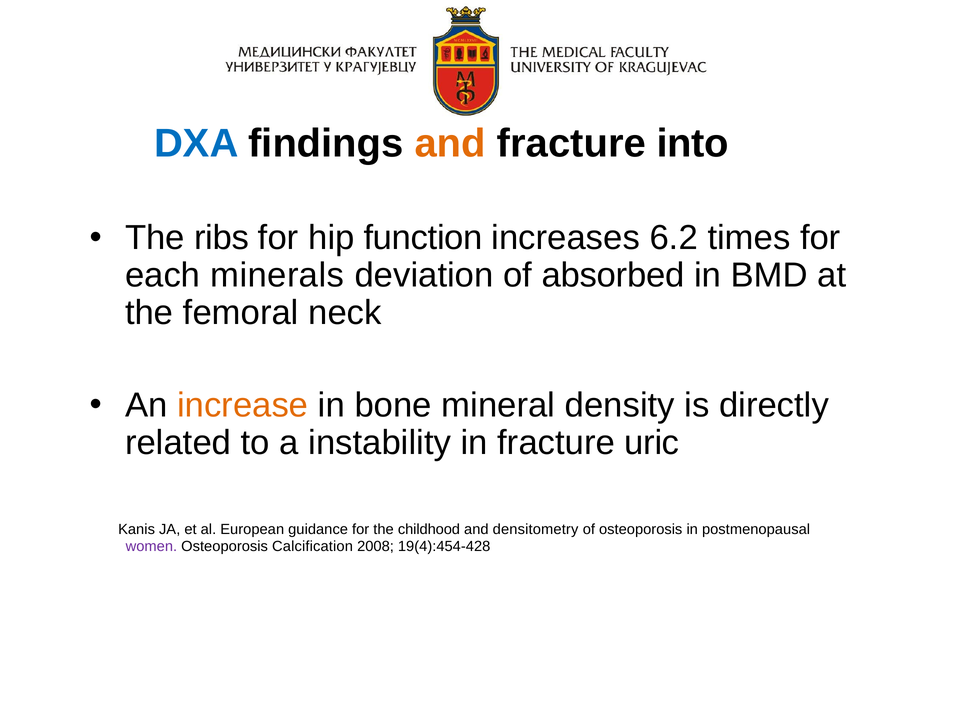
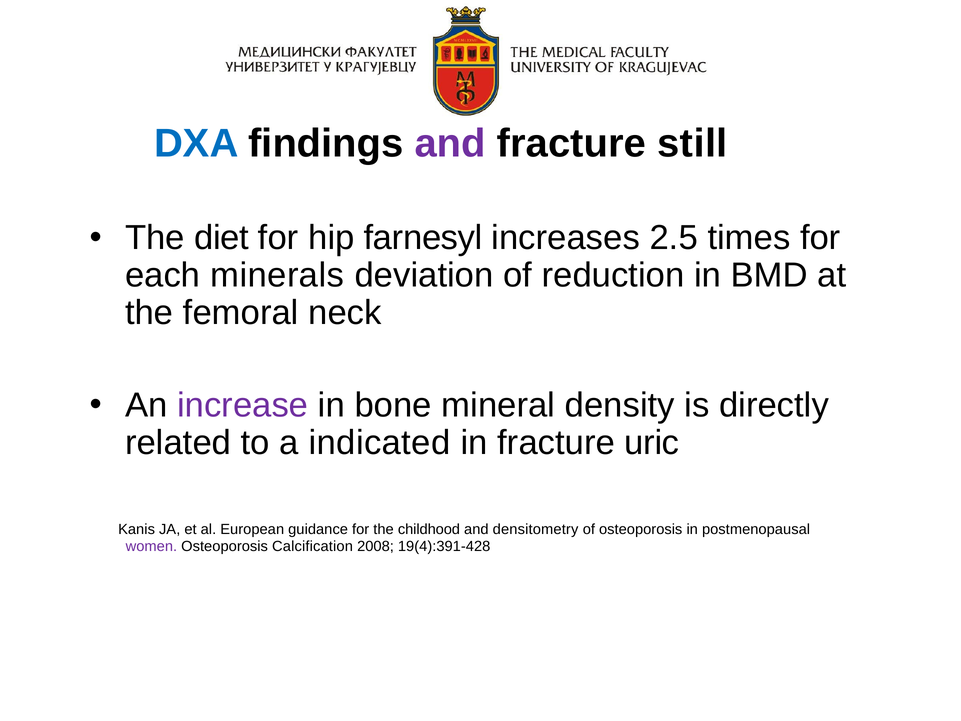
and colour: orange -> purple (450, 144)
into: into -> still (692, 144)
ribs: ribs -> diet (222, 238)
function: function -> farnesyl (423, 238)
6.2: 6.2 -> 2.5 (674, 238)
absorbed: absorbed -> reduction (613, 275)
increase colour: orange -> purple (243, 405)
instability: instability -> indicated (380, 442)
19(4):454-428: 19(4):454-428 -> 19(4):391-428 (444, 546)
